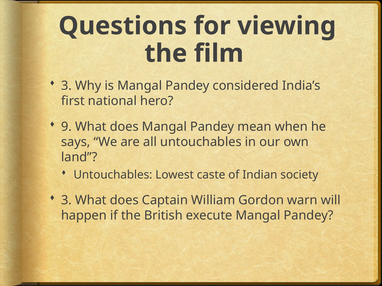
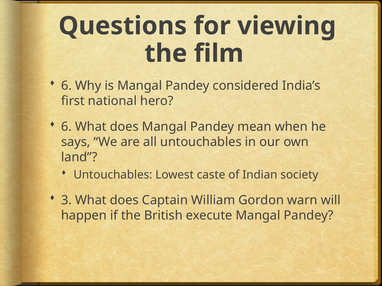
3: 3 -> 6 (66, 86)
9: 9 -> 6 (66, 127)
